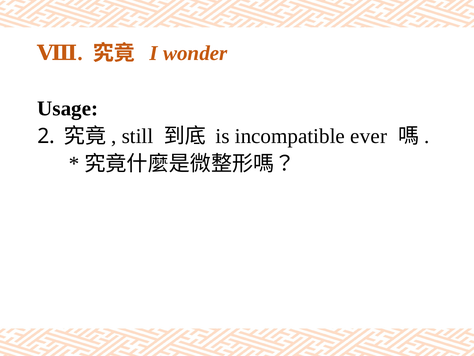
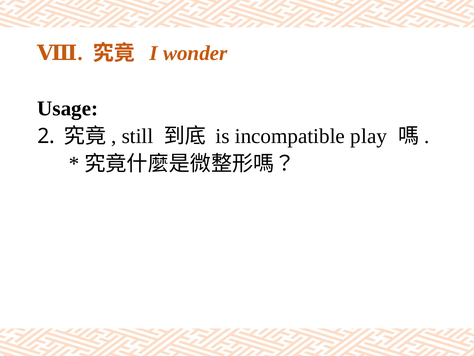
ever: ever -> play (369, 136)
